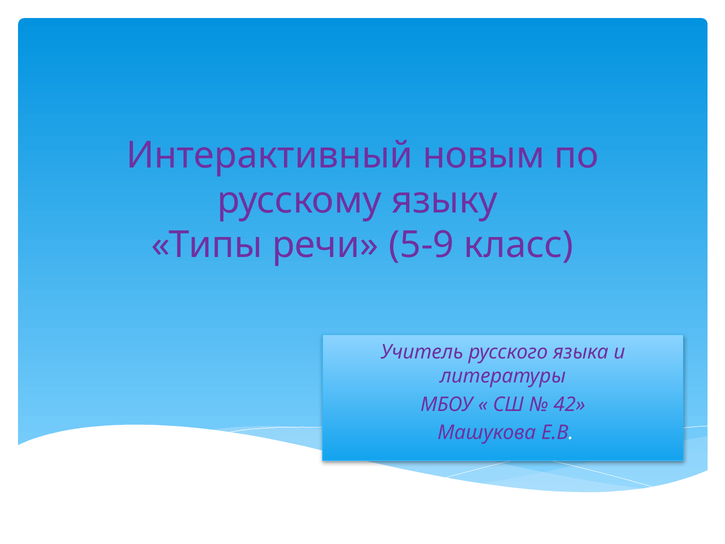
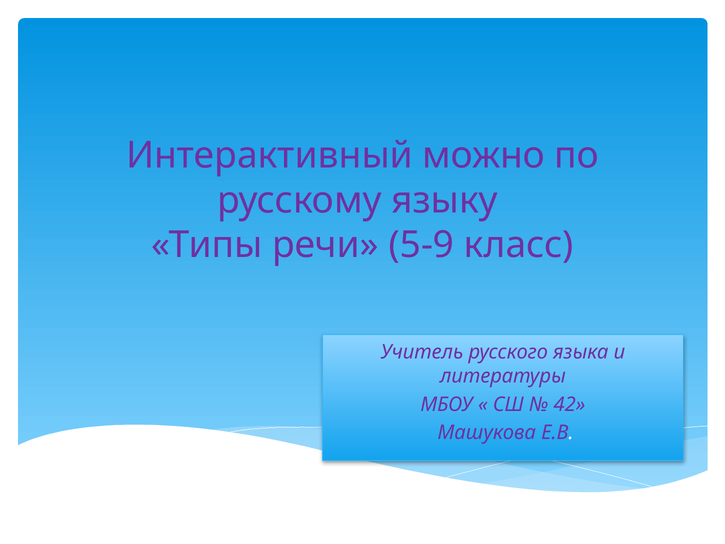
новым: новым -> можно (484, 155)
